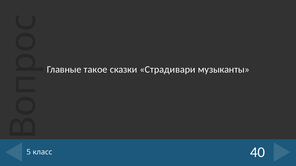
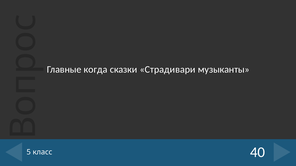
такое: такое -> когда (96, 70)
